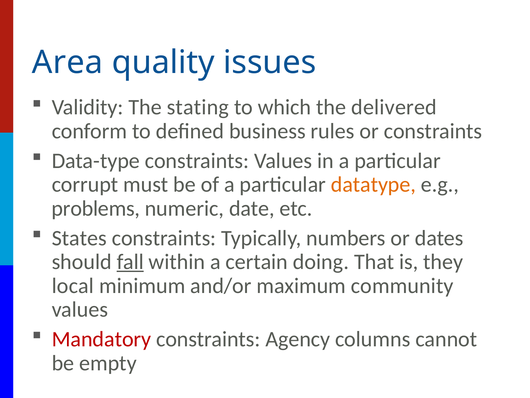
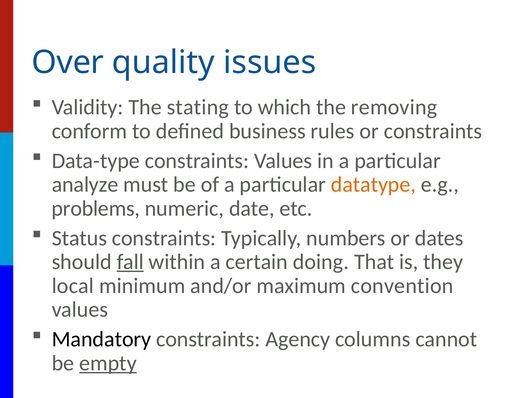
Area: Area -> Over (68, 62)
delivered: delivered -> removing (394, 107)
corrupt: corrupt -> analyze (85, 184)
States: States -> Status (79, 238)
community: community -> convention (402, 285)
Mandatory colour: red -> black (101, 339)
empty underline: none -> present (108, 363)
